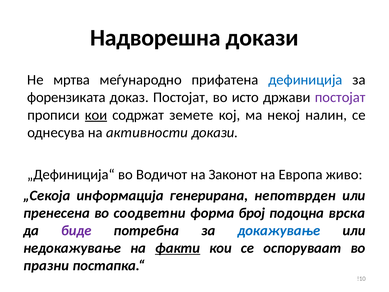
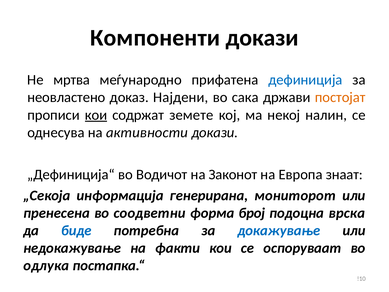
Надворешна: Надворешна -> Компоненти (155, 38)
форензиката: форензиката -> неовластено (66, 97)
доказ Постојат: Постојат -> Најдени (181, 97)
исто: исто -> сака (245, 97)
постојат colour: purple -> orange (340, 97)
живо: живо -> знаат (344, 174)
непотврден: непотврден -> мониторот (295, 195)
биде colour: purple -> blue (76, 230)
факти underline: present -> none (178, 248)
празни: празни -> одлука (46, 265)
